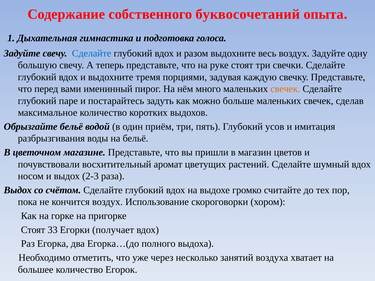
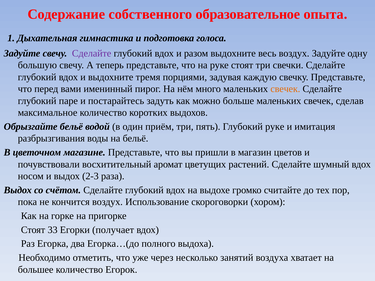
буквосочетаний: буквосочетаний -> образовательное (248, 14)
Сделайте colour: blue -> purple (92, 53)
Глубокий усов: усов -> руке (275, 127)
